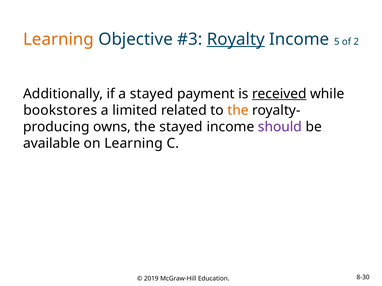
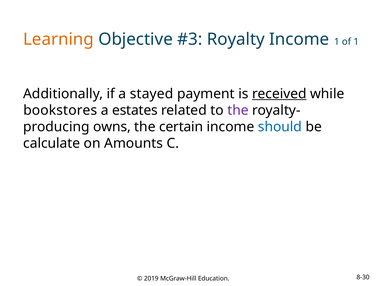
Royalty underline: present -> none (236, 39)
Income 5: 5 -> 1 (337, 42)
of 2: 2 -> 1 (356, 42)
limited: limited -> estates (135, 110)
the colour: orange -> purple (238, 110)
the stayed: stayed -> certain (181, 127)
should colour: purple -> blue (280, 127)
available: available -> calculate (52, 144)
on Learning: Learning -> Amounts (134, 144)
